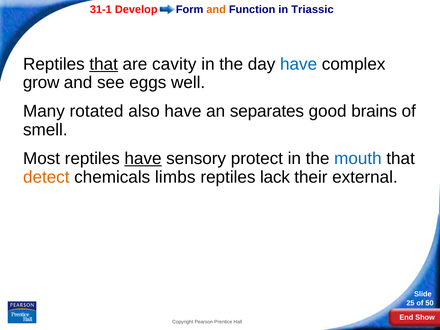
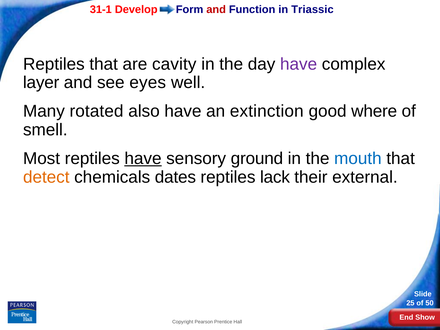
and colour: orange -> red (216, 10)
that underline: present -> none (104, 64)
have colour: blue -> purple (299, 64)
grow: grow -> layer (41, 83)
eggs: eggs -> eyes (148, 83)
separates: separates -> extinction (267, 111)
brains: brains -> where (374, 111)
protect: protect -> ground (257, 159)
limbs: limbs -> dates (175, 177)
